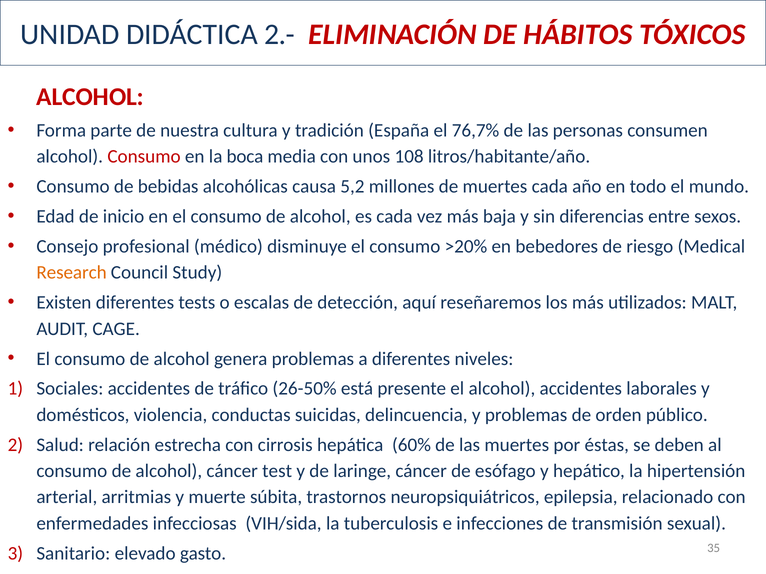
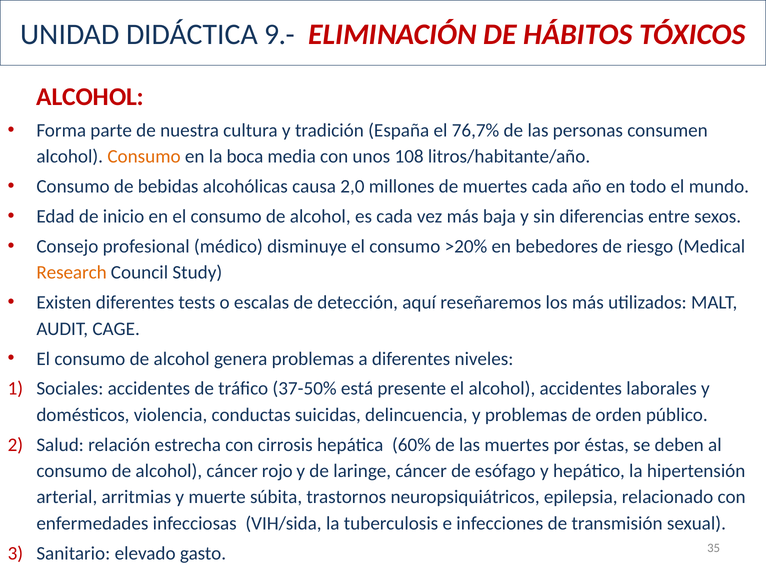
2.-: 2.- -> 9.- (280, 35)
Consumo colour: red -> orange (144, 157)
5,2: 5,2 -> 2,0 (352, 187)
26-50%: 26-50% -> 37-50% (305, 389)
test: test -> rojo (277, 471)
